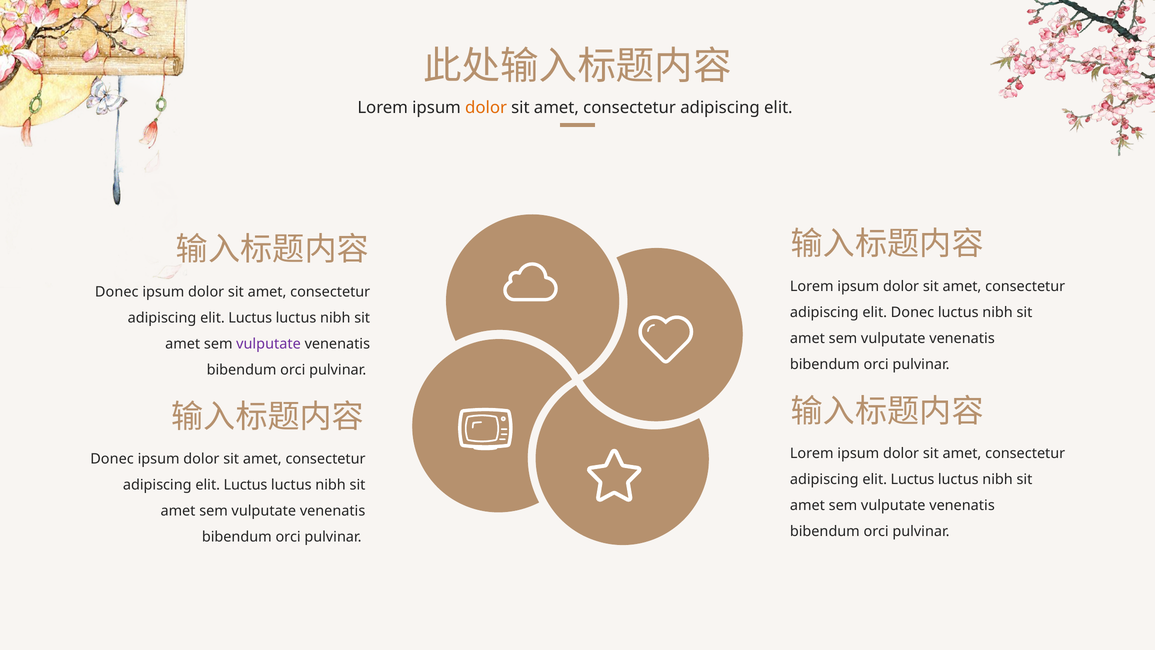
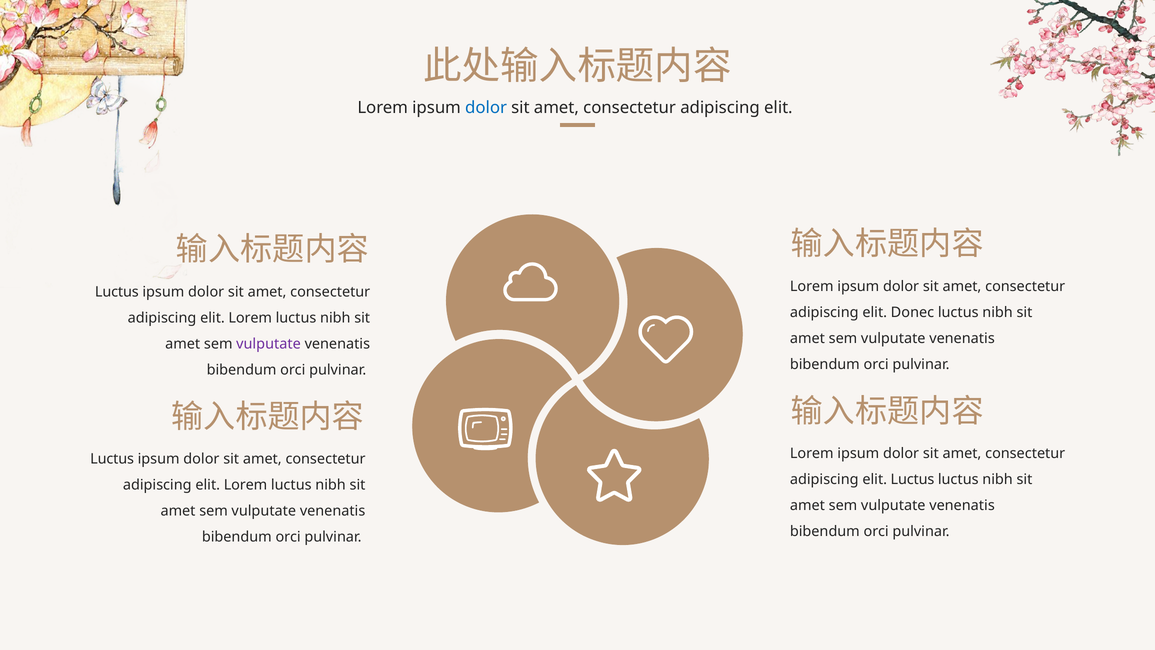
dolor colour: orange -> blue (486, 107)
Donec: Donec -> Luctus (117, 292)
Luctus: Luctus -> Lorem (250, 318)
Donec: Donec -> Luctus (112, 459)
Luctus: Luctus -> Lorem (245, 485)
